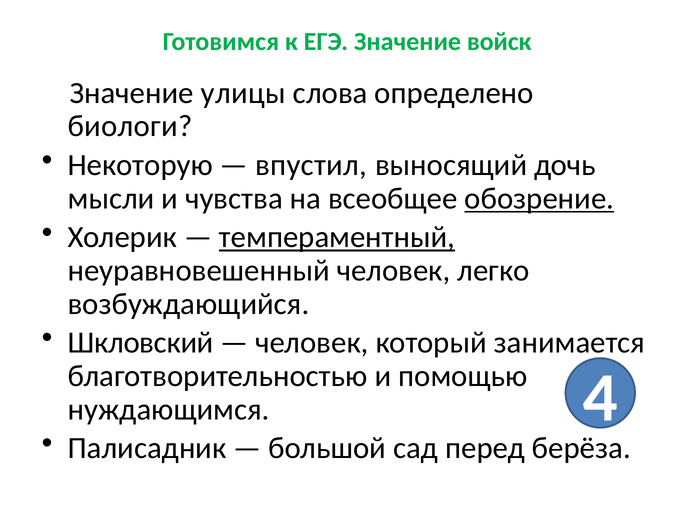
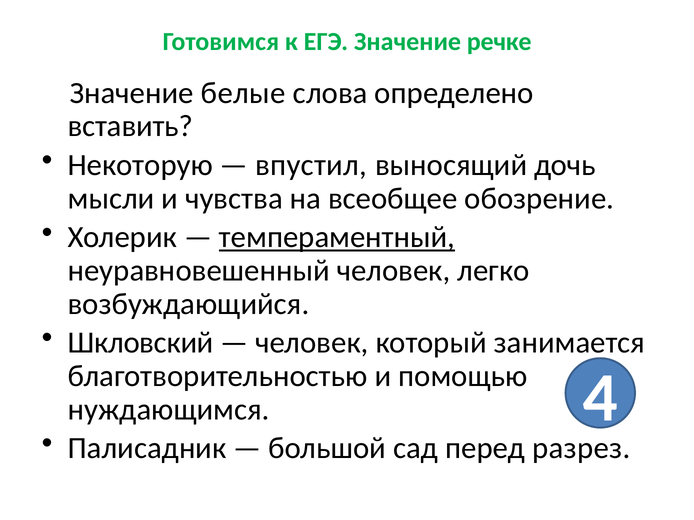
войск: войск -> речке (499, 42)
улицы: улицы -> белые (243, 93)
биологи: биологи -> вставить (130, 126)
обозрение underline: present -> none (539, 199)
берёза: берёза -> разрез (581, 449)
